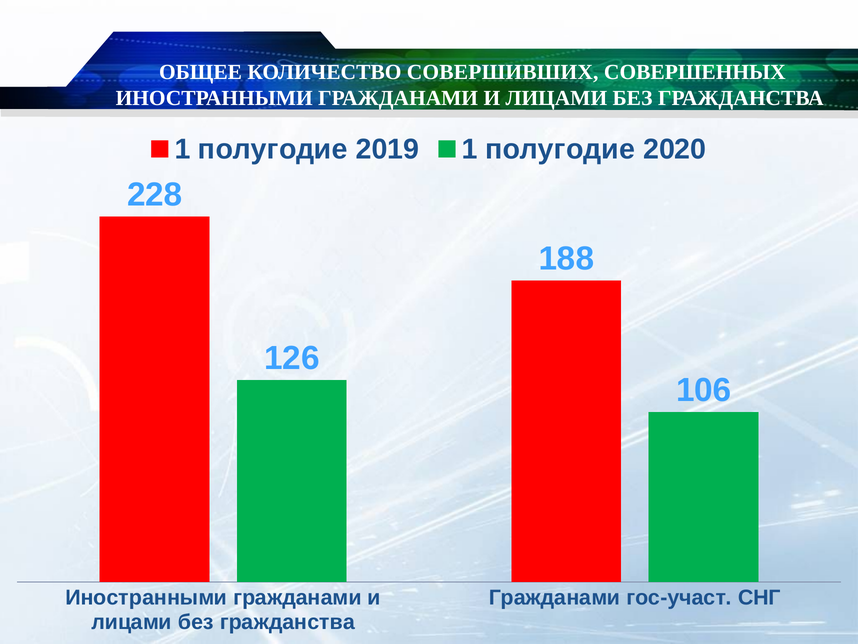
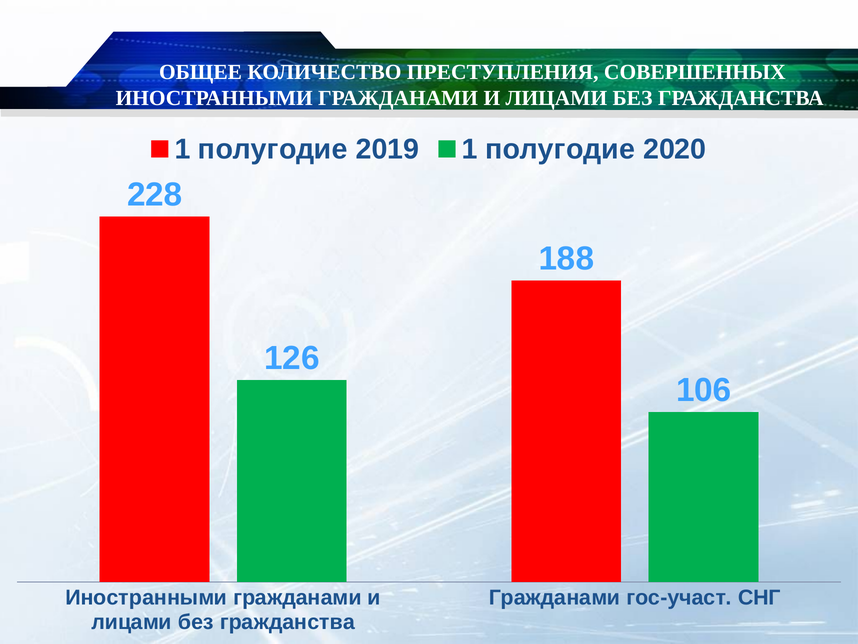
СОВЕРШИВШИХ: СОВЕРШИВШИХ -> ПРЕСТУПЛЕНИЯ (503, 72)
